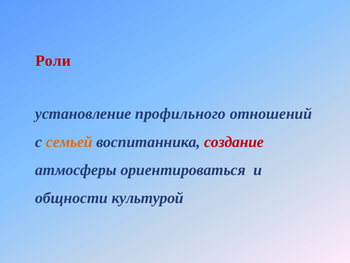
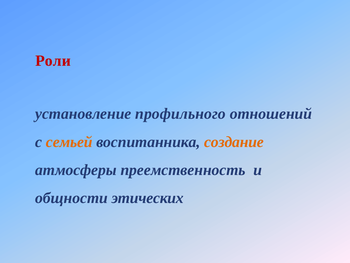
создание colour: red -> orange (234, 142)
ориентироваться: ориентироваться -> преемственность (183, 170)
культурой: культурой -> этических (148, 198)
